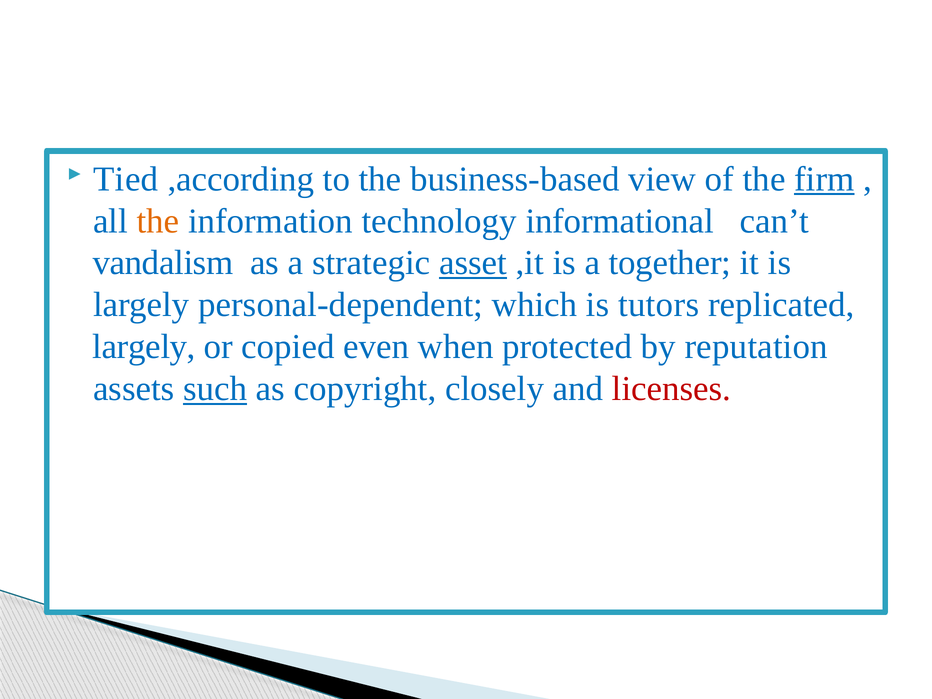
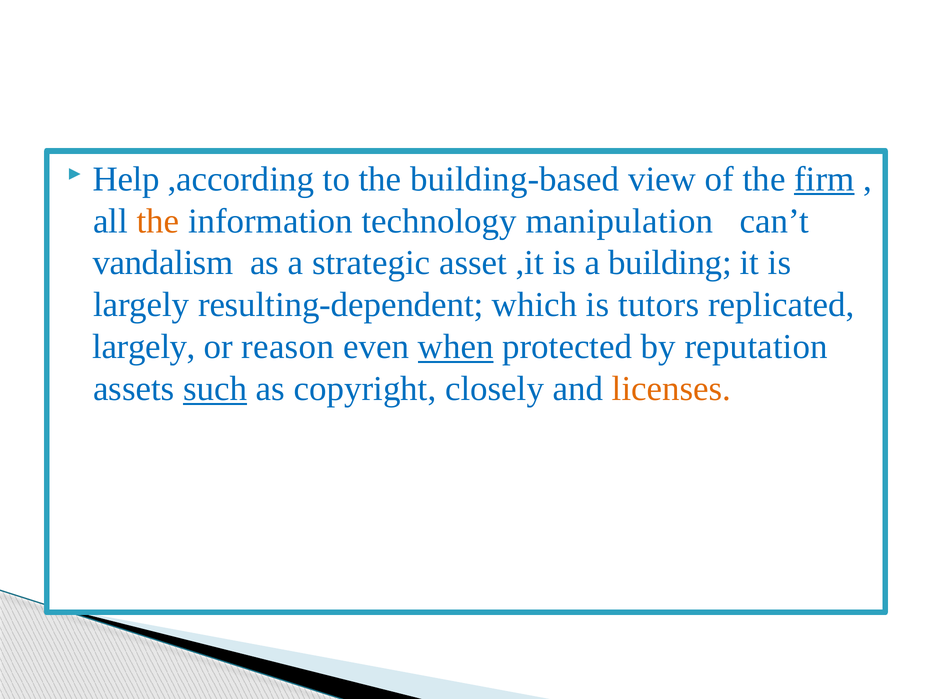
Tied: Tied -> Help (126, 179)
business-based: business-based -> building-based (515, 179)
informational: informational -> manipulation (619, 221)
asset underline: present -> none (473, 263)
together: together -> building (670, 263)
personal-dependent: personal-dependent -> resulting-dependent (341, 305)
copied: copied -> reason (288, 347)
when underline: none -> present (456, 347)
licenses colour: red -> orange (672, 389)
